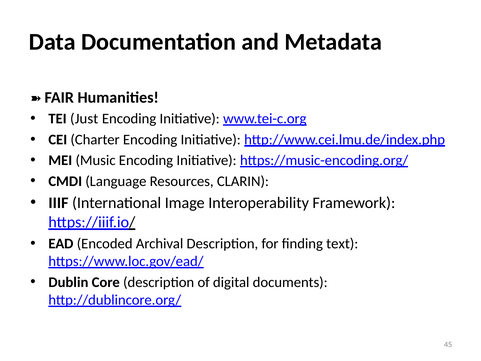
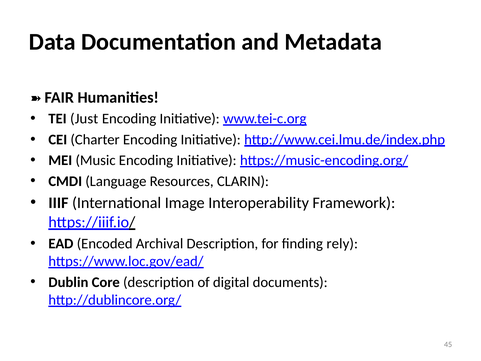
text: text -> rely (342, 244)
